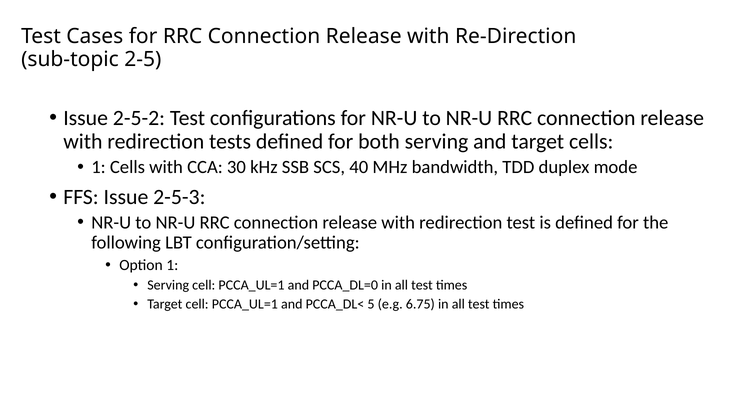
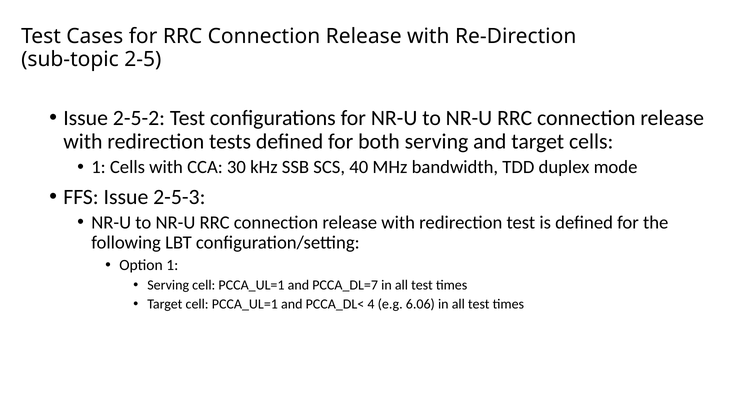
PCCA_DL=0: PCCA_DL=0 -> PCCA_DL=7 (345, 285)
5: 5 -> 4 (371, 304)
6.75: 6.75 -> 6.06 (420, 304)
